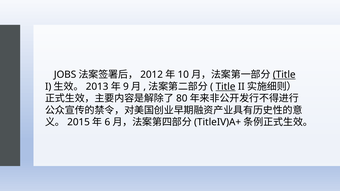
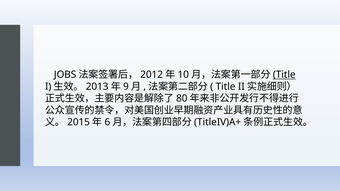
Title underline: present -> none (226, 87)
